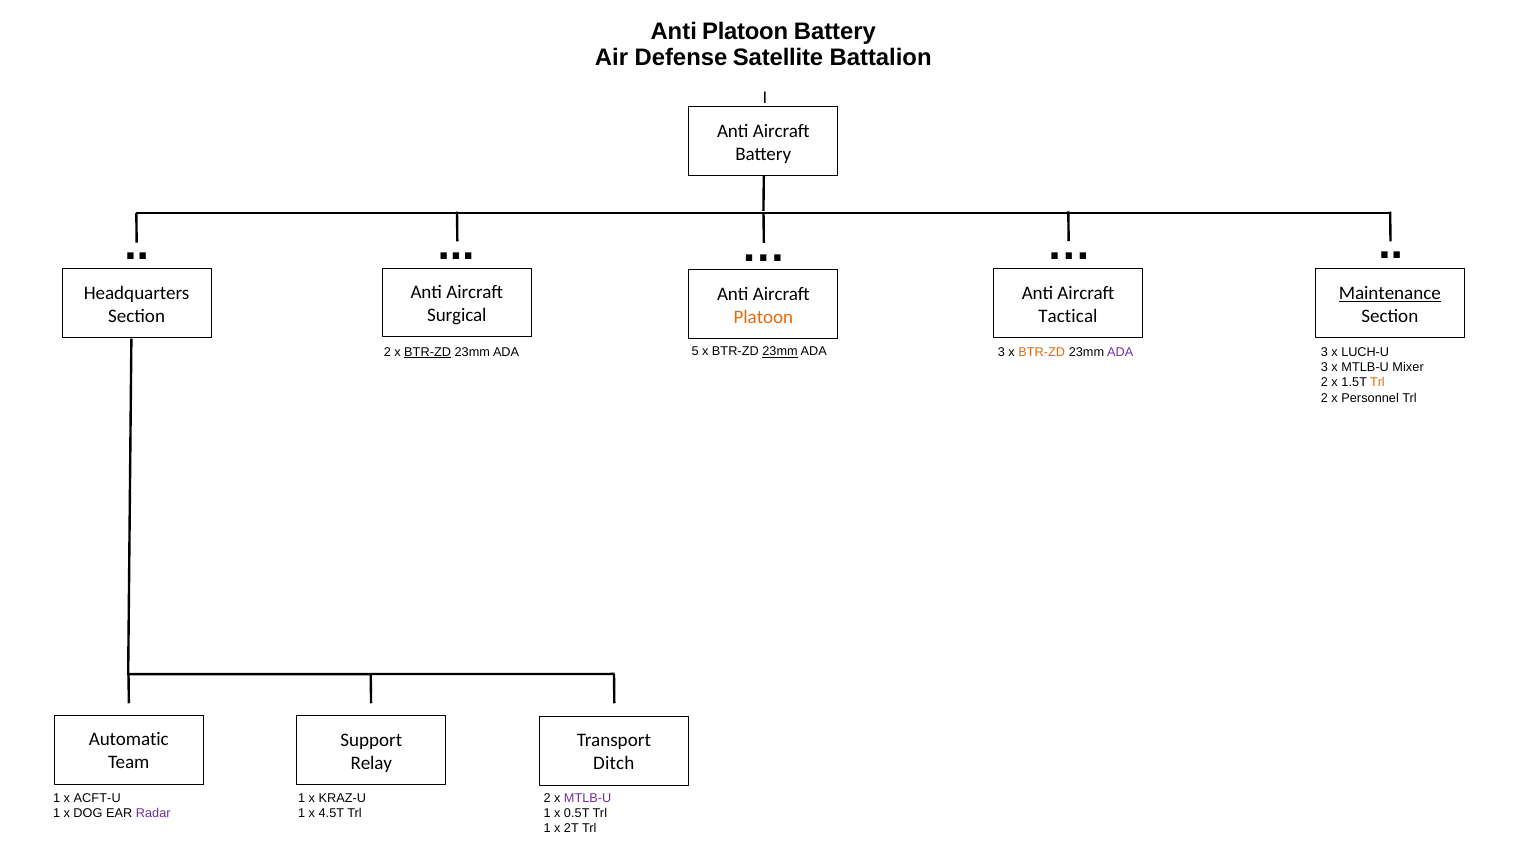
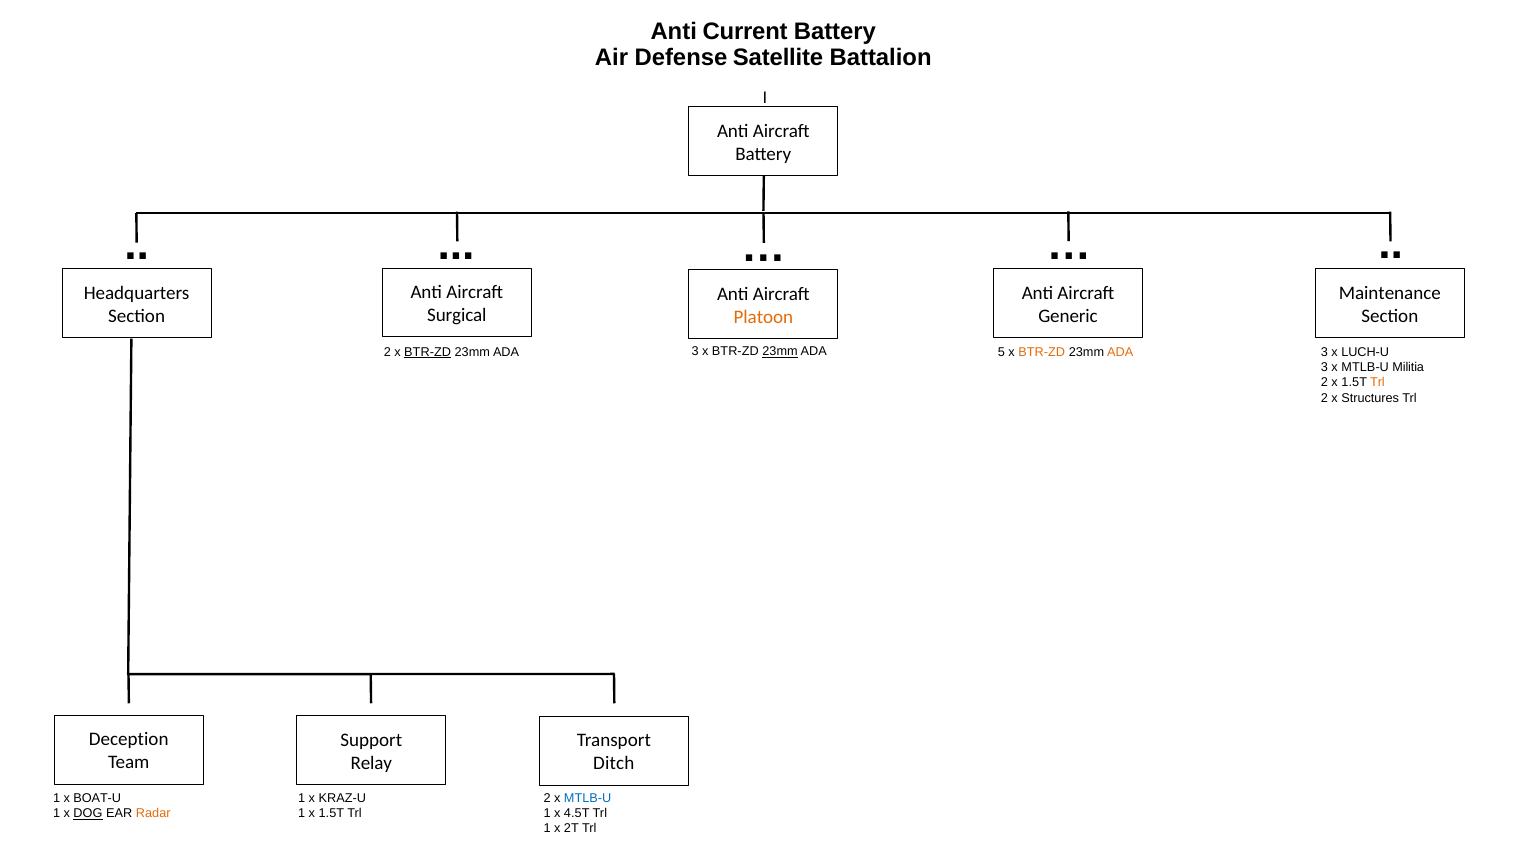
Anti Platoon: Platoon -> Current (745, 32)
Maintenance underline: present -> none (1390, 293)
Tactical: Tactical -> Generic (1068, 316)
ADA 5: 5 -> 3 (695, 352)
ADA 3: 3 -> 5 (1001, 352)
ADA colour: purple -> orange (1120, 352)
Mixer: Mixer -> Militia (1408, 367)
Personnel: Personnel -> Structures (1370, 398)
Automatic: Automatic -> Deception (129, 740)
ACFT-U: ACFT-U -> BOAT-U (97, 798)
MTLB-U colour: purple -> blue (588, 798)
DOG underline: none -> present (88, 813)
Radar colour: purple -> orange (153, 813)
1 x 4.5T: 4.5T -> 1.5T (331, 813)
0.5T: 0.5T -> 4.5T (577, 813)
